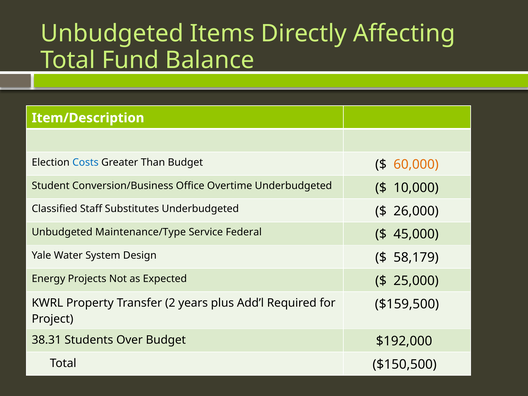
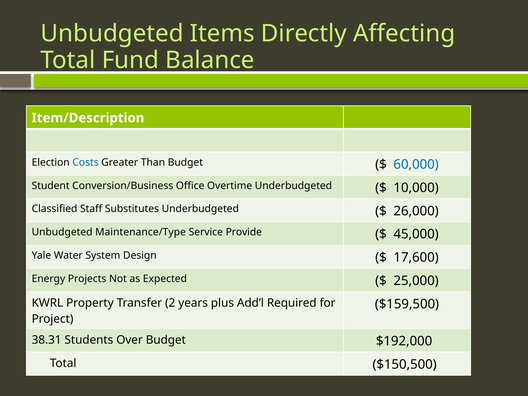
60,000 colour: orange -> blue (416, 164)
Federal: Federal -> Provide (244, 232)
58,179: 58,179 -> 17,600 (416, 258)
